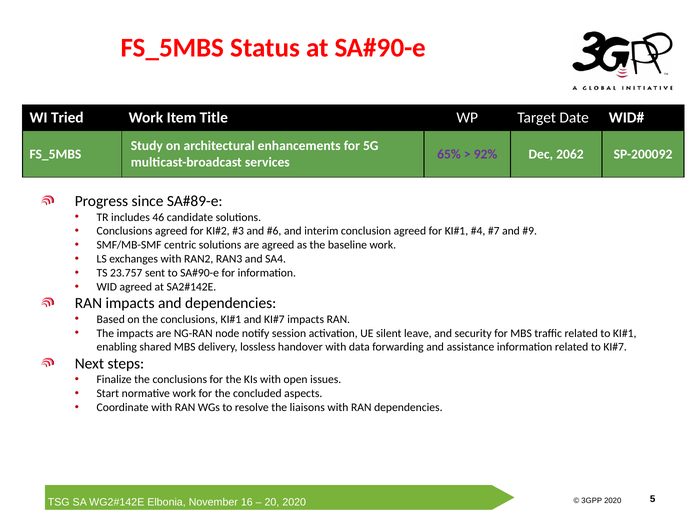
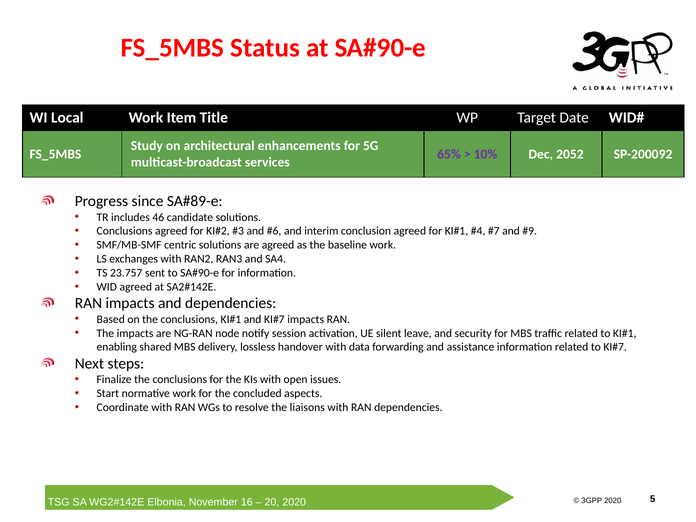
Tried: Tried -> Local (67, 118)
92%: 92% -> 10% (486, 154)
2062: 2062 -> 2052 (570, 154)
